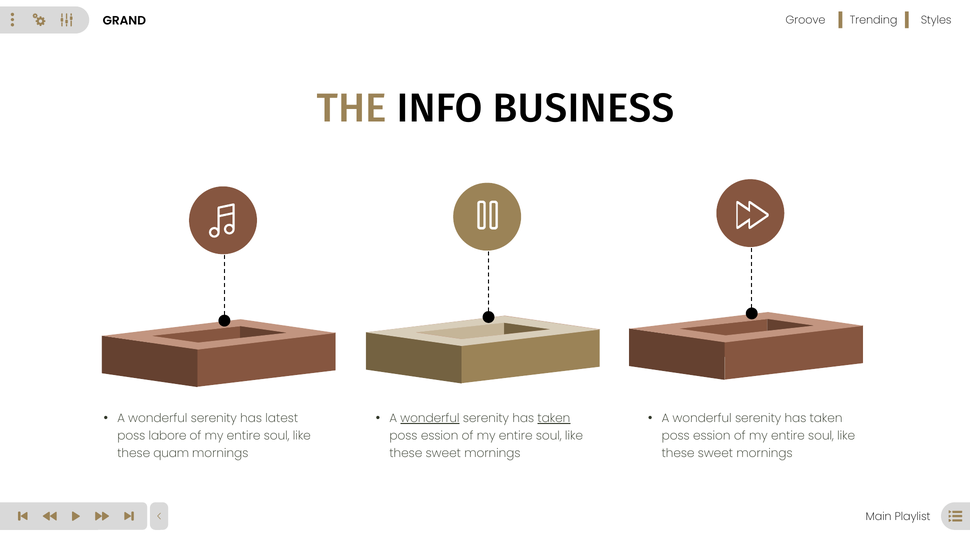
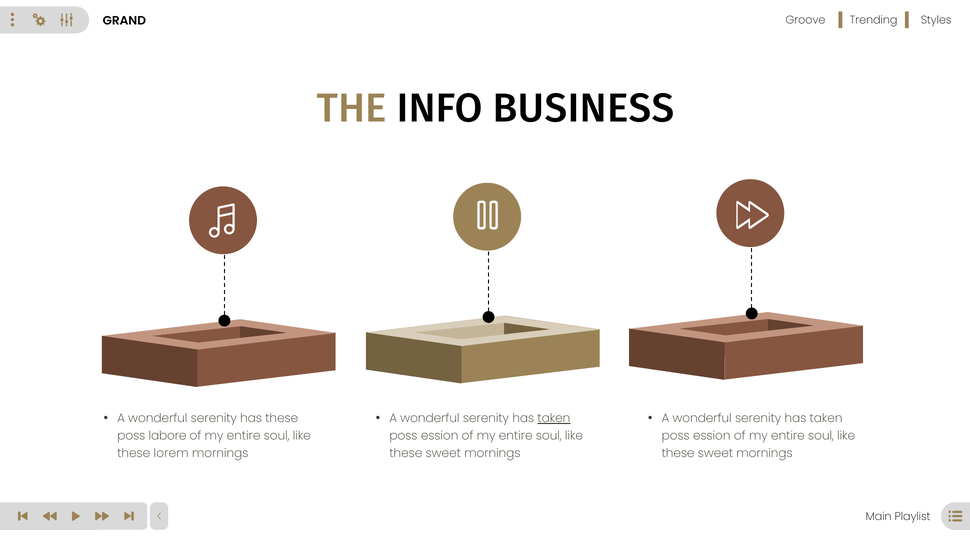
has latest: latest -> these (282, 419)
wonderful underline: present -> none (430, 419)
quam: quam -> lorem (171, 454)
